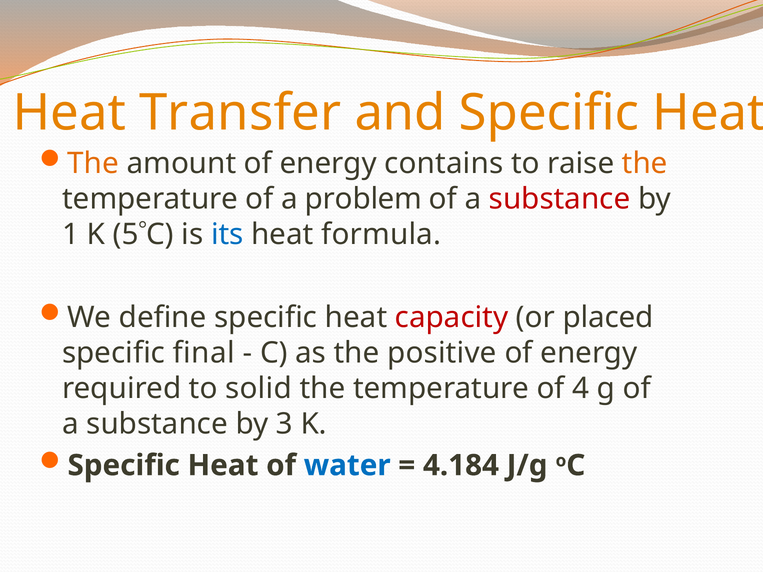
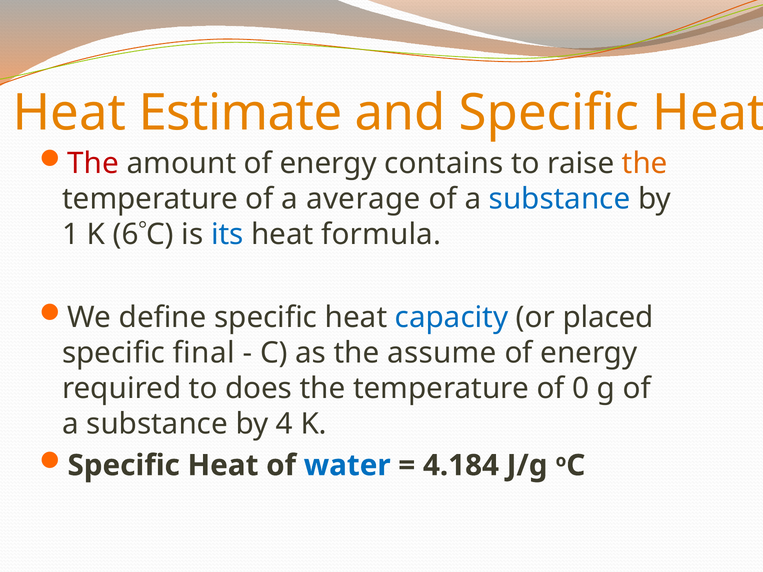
Transfer: Transfer -> Estimate (240, 113)
The colour: orange -> red (93, 163)
problem: problem -> average (363, 199)
substance colour: red -> blue (560, 199)
5: 5 -> 6 (126, 235)
capacity colour: red -> blue (452, 318)
positive: positive -> assume (442, 353)
solid: solid -> does (259, 389)
4: 4 -> 0 (581, 389)
3: 3 -> 4 (284, 424)
